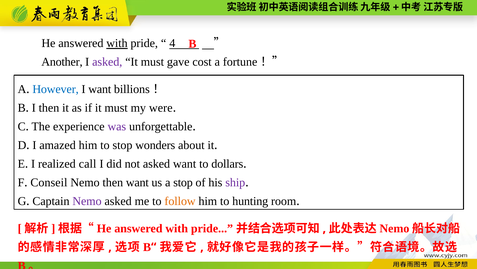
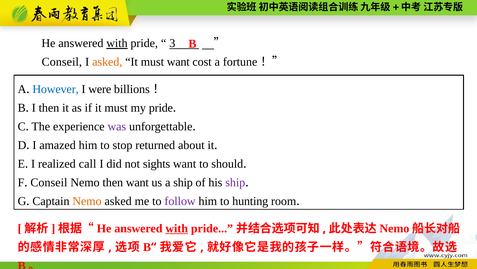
4: 4 -> 3 (172, 43)
Another: Another -> Conseil (62, 62)
asked colour: purple -> orange (107, 62)
must gave: gave -> want (178, 62)
I want: want -> were (100, 89)
my were: were -> pride (161, 108)
wonders: wonders -> returned (155, 145)
not asked: asked -> sights (157, 163)
dollars: dollars -> should (227, 163)
a stop: stop -> ship (183, 182)
Nemo colour: purple -> orange (87, 201)
follow colour: orange -> purple (180, 201)
with underline: none -> present (177, 228)
